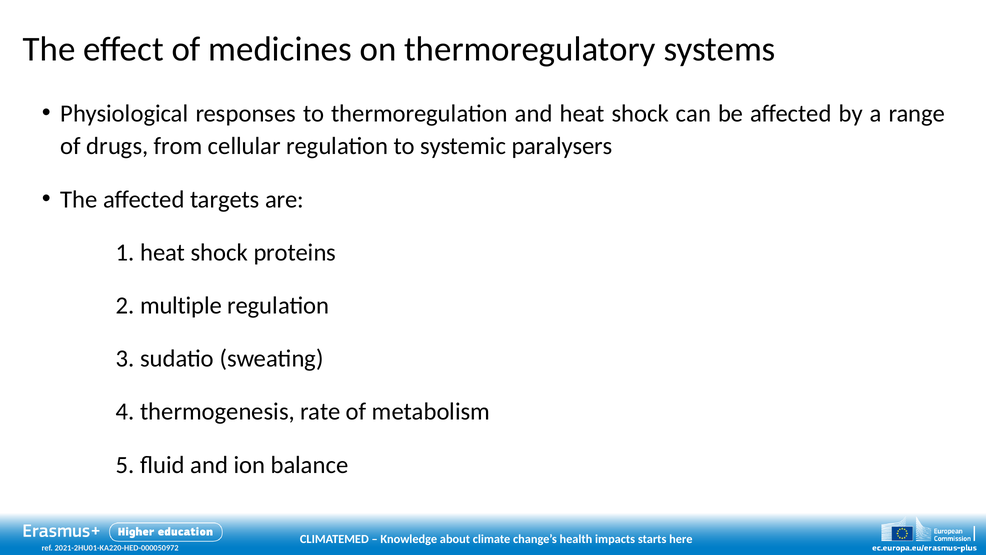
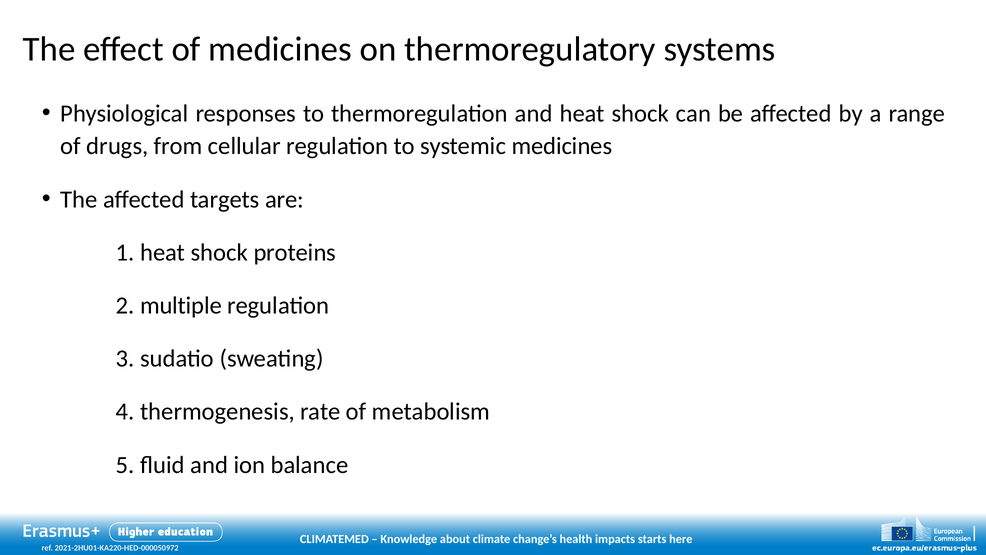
systemic paralysers: paralysers -> medicines (562, 146)
